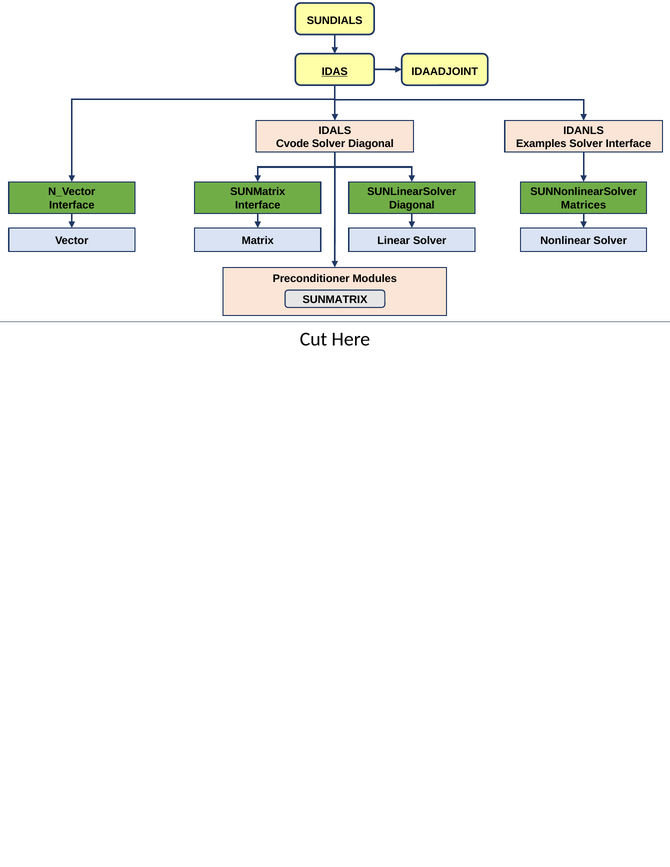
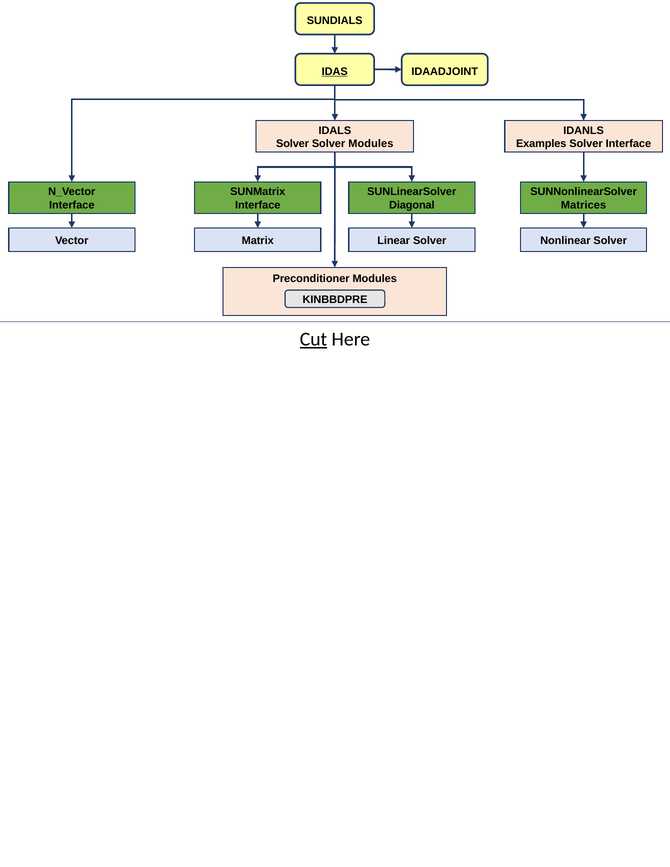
Cvode: Cvode -> Solver (293, 144)
Solver Diagonal: Diagonal -> Modules (371, 144)
SUNMATRIX: SUNMATRIX -> KINBBDPRE (335, 300)
Cut underline: none -> present (314, 339)
